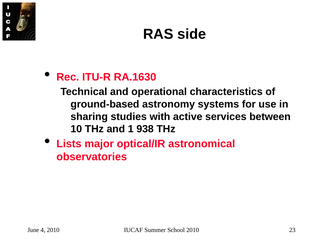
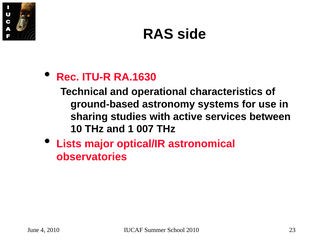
938: 938 -> 007 (145, 129)
